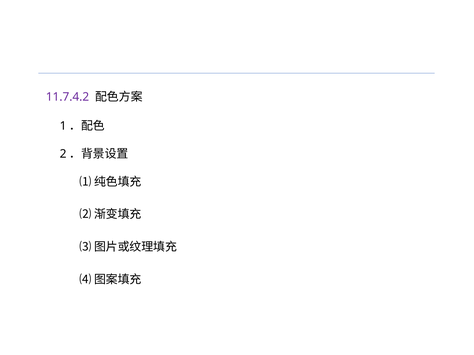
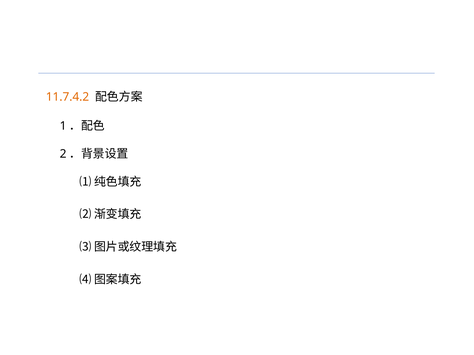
11.7.4.2 colour: purple -> orange (68, 97)
